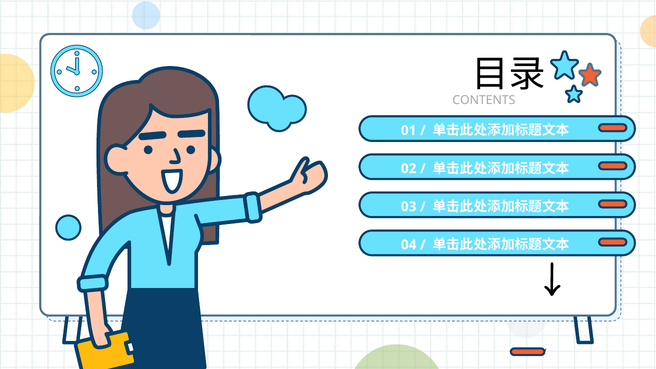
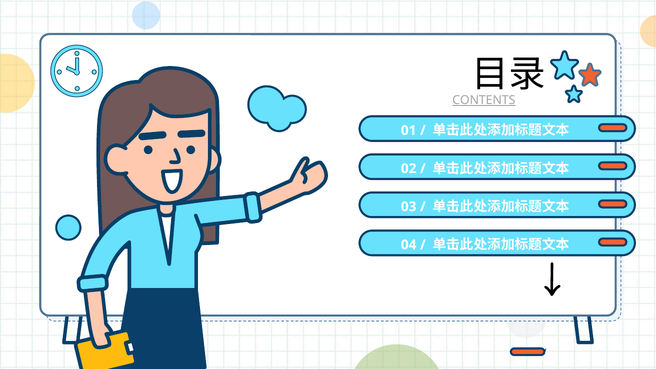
CONTENTS underline: none -> present (484, 100)
